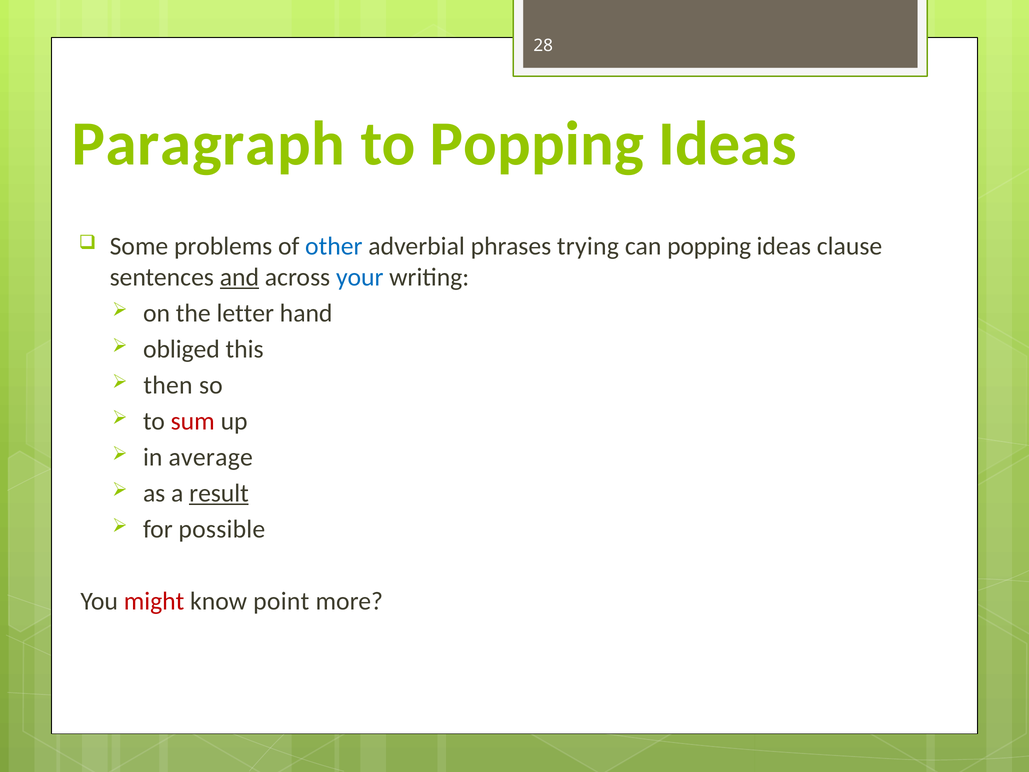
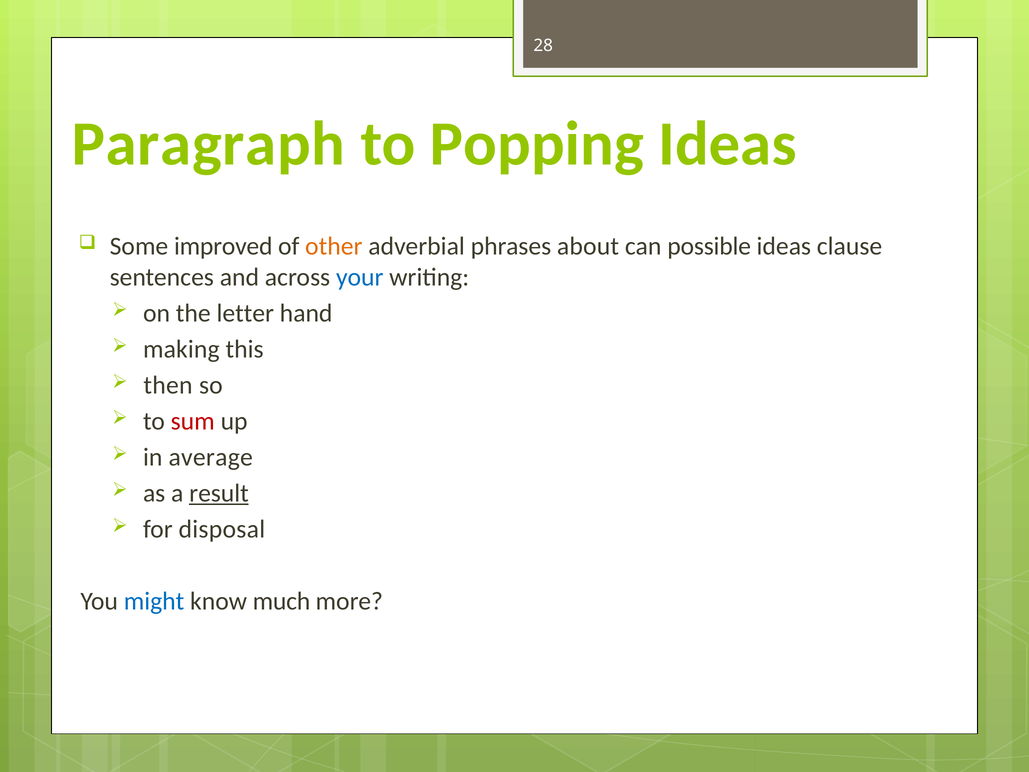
problems: problems -> improved (223, 246)
other colour: blue -> orange (334, 246)
trying: trying -> about (588, 246)
can popping: popping -> possible (709, 246)
and underline: present -> none (239, 277)
obliged: obliged -> making (181, 349)
possible: possible -> disposal (222, 529)
might colour: red -> blue (154, 601)
point: point -> much (281, 601)
